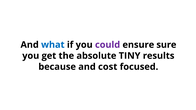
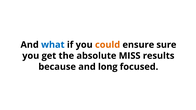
could colour: purple -> orange (108, 45)
TINY: TINY -> MISS (130, 56)
cost: cost -> long (108, 67)
